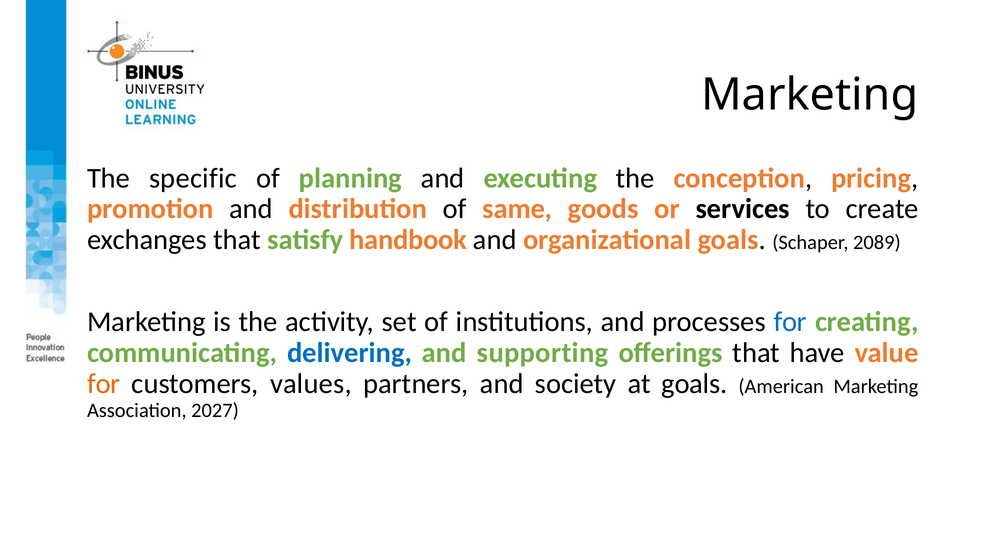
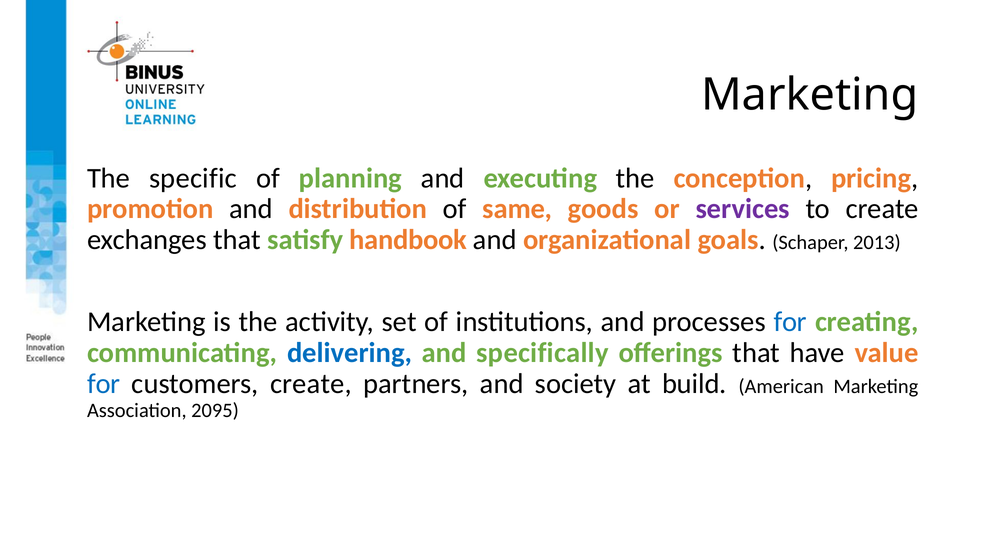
services colour: black -> purple (743, 209)
2089: 2089 -> 2013 (877, 242)
supporting: supporting -> specifically (543, 353)
for colour: orange -> blue (104, 384)
customers values: values -> create (311, 384)
at goals: goals -> build (694, 384)
2027: 2027 -> 2095 (215, 410)
